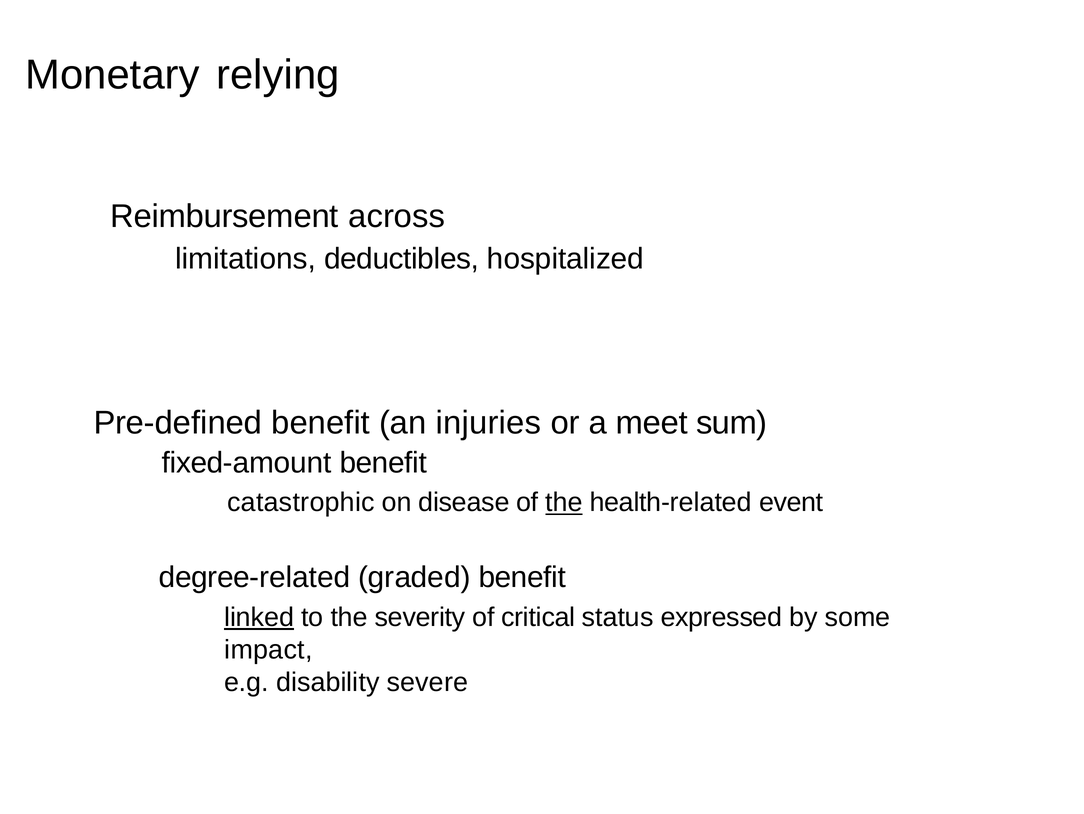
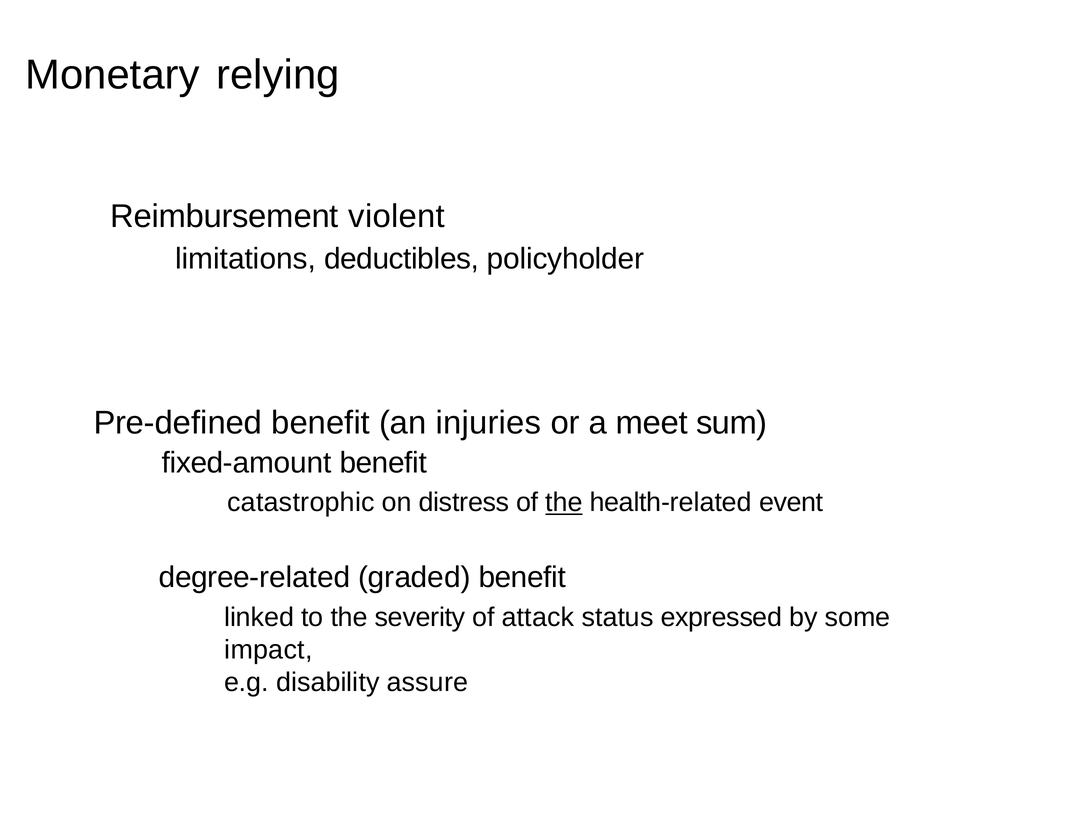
across: across -> violent (397, 216)
hospitalized: hospitalized -> policyholder (566, 259)
disease: disease -> distress (464, 502)
linked underline: present -> none (259, 617)
critical: critical -> attack (538, 617)
severe: severe -> assure (427, 682)
